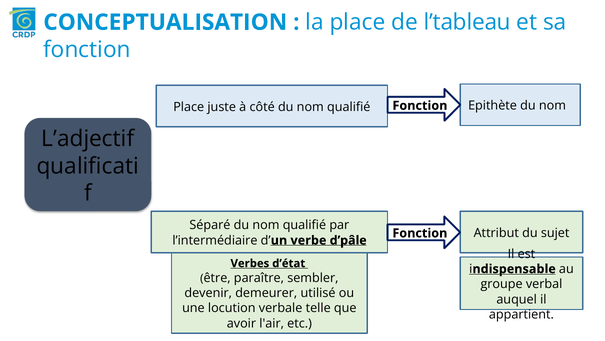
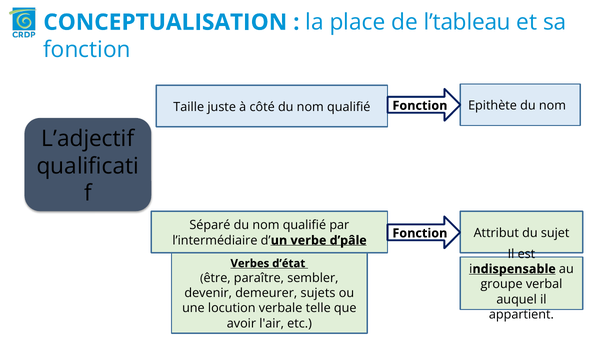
Place: Place -> Taille (189, 107)
utilisé: utilisé -> sujets (318, 293)
